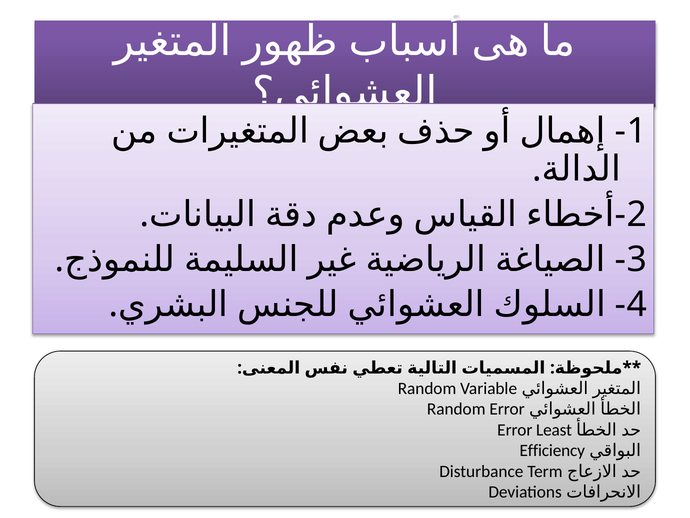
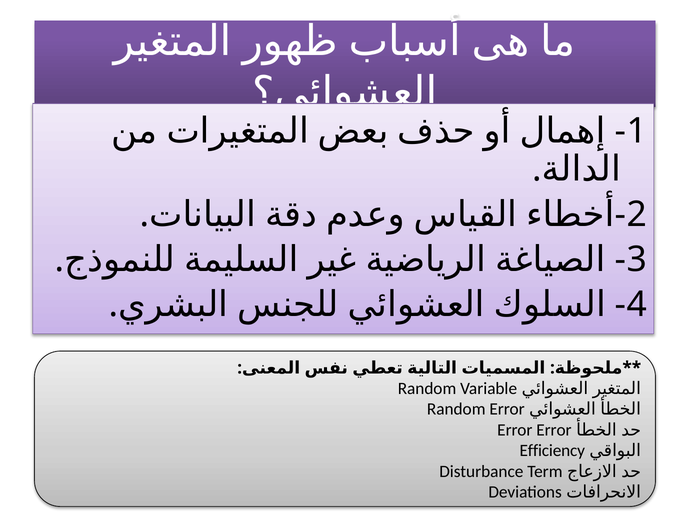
Error Least: Least -> Error (554, 430)
